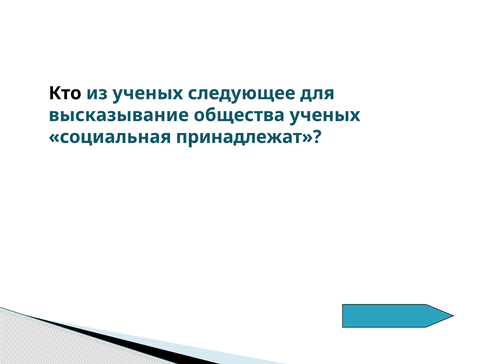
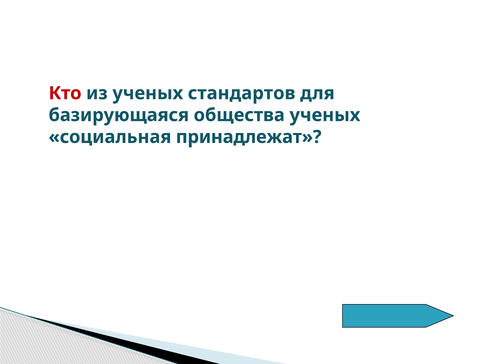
Кто colour: black -> red (65, 93)
следующее: следующее -> стандартов (242, 93)
высказывание: высказывание -> базирующаяся (119, 115)
